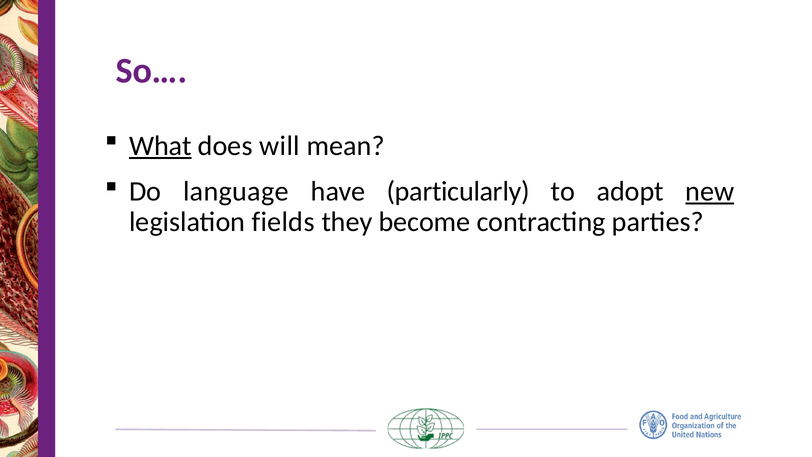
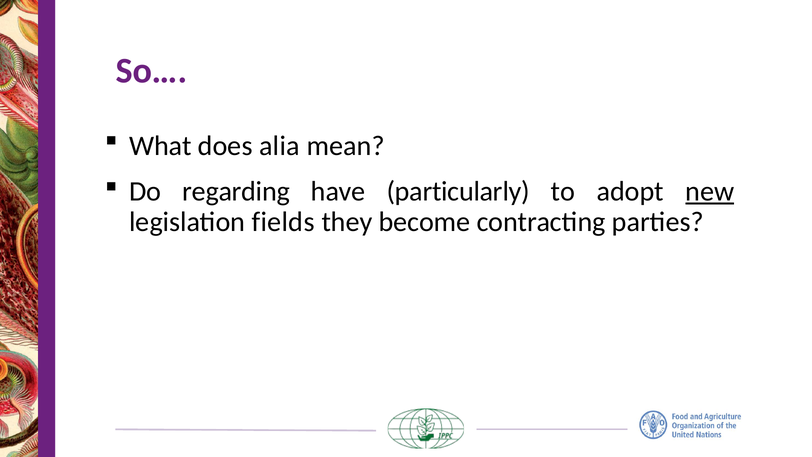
What underline: present -> none (160, 146)
will: will -> alia (280, 146)
language: language -> regarding (236, 191)
